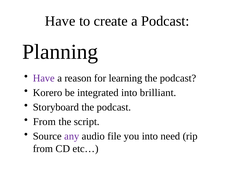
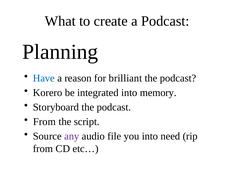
Have: Have -> What (60, 21)
Have colour: purple -> blue (44, 78)
learning: learning -> brilliant (125, 78)
brilliant: brilliant -> memory (158, 93)
